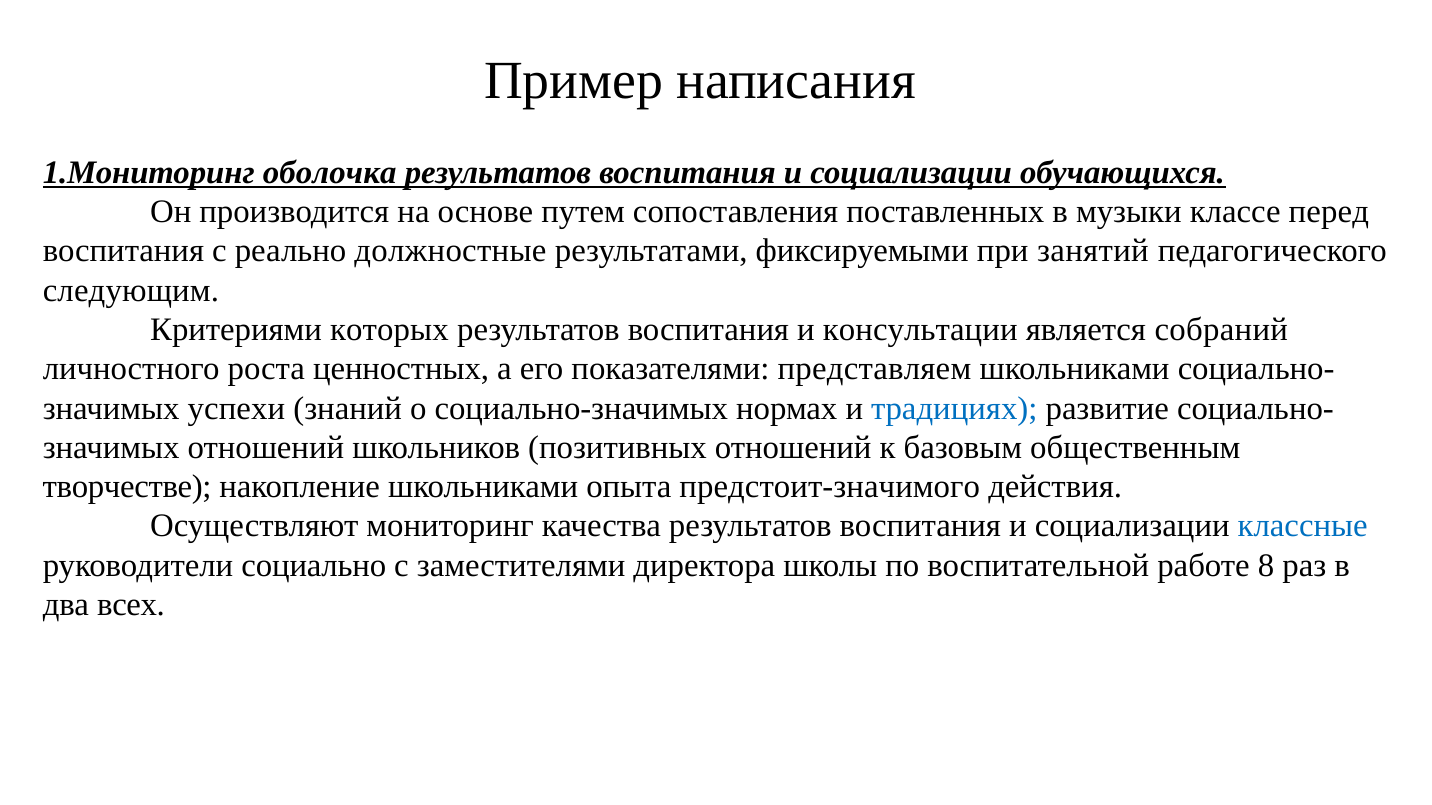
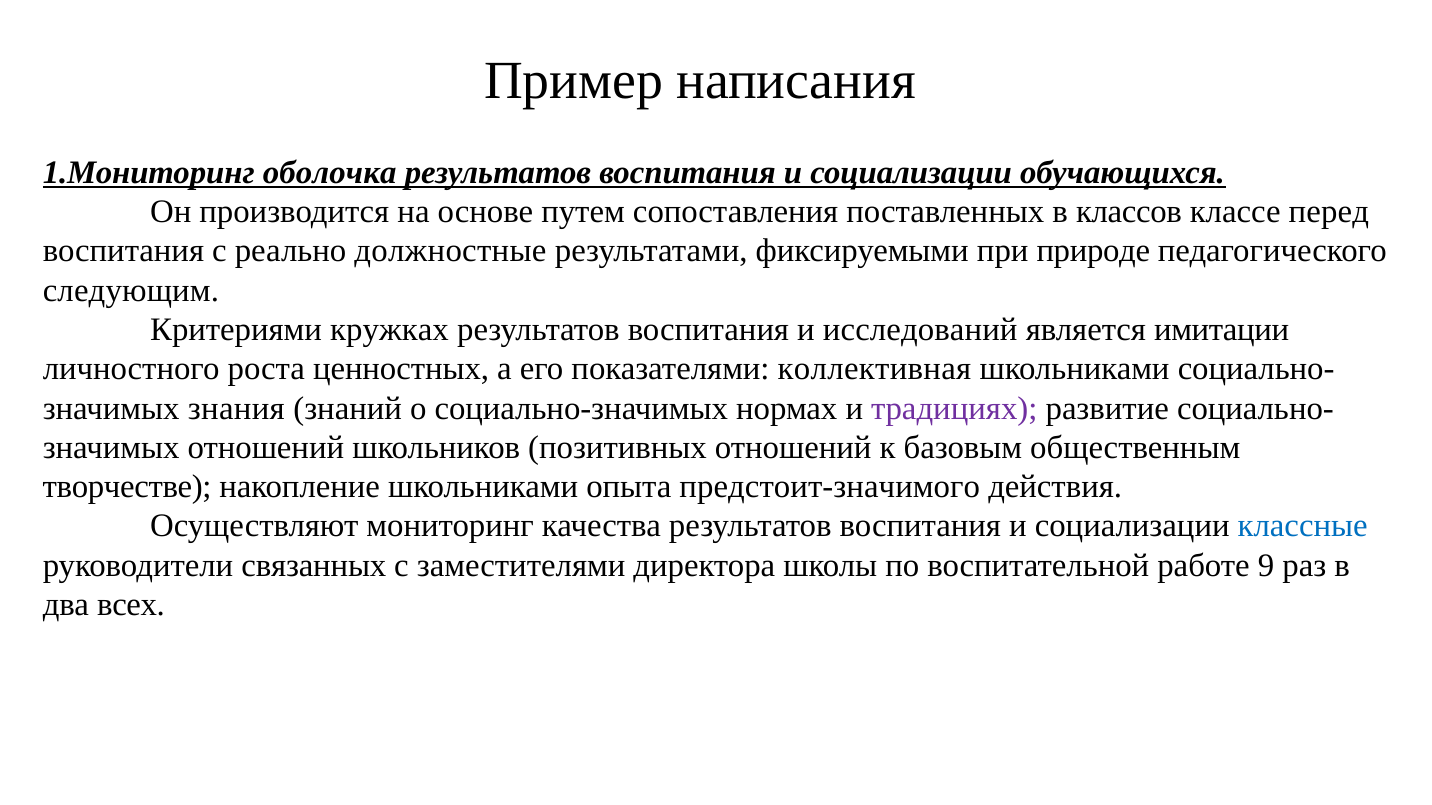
музыки: музыки -> классов (1129, 212)
занятий: занятий -> природе (1093, 251)
которых: которых -> кружках (389, 330)
консультации: консультации -> исследований (920, 330)
собраний: собраний -> имитации (1222, 330)
представляем: представляем -> коллективная (874, 369)
успехи: успехи -> знания (236, 408)
традициях colour: blue -> purple (954, 408)
социально: социально -> связанных (314, 566)
8: 8 -> 9 (1266, 566)
